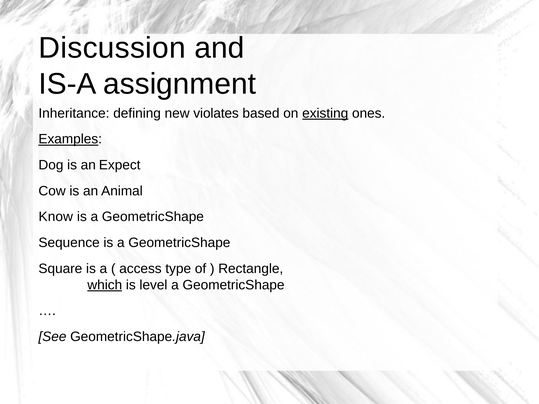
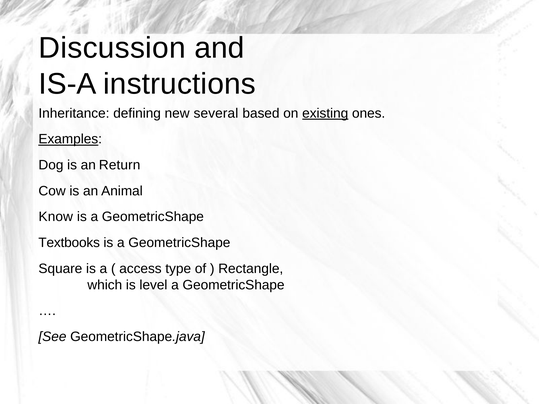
assignment: assignment -> instructions (180, 84)
violates: violates -> several (216, 113)
Expect: Expect -> Return (120, 165)
Sequence: Sequence -> Textbooks (69, 243)
which underline: present -> none (105, 285)
